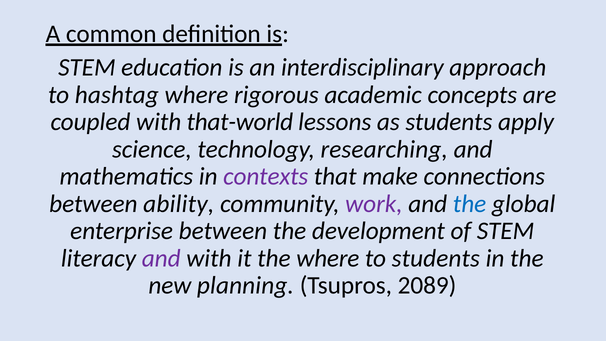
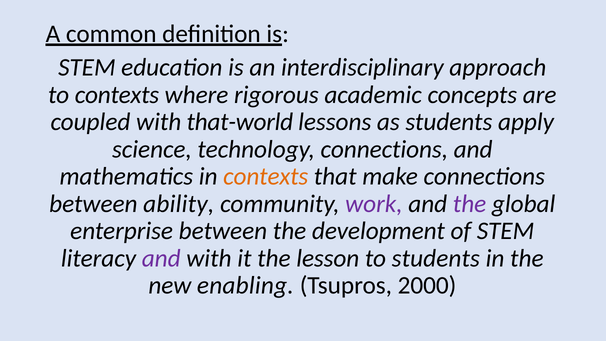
to hashtag: hashtag -> contexts (117, 95)
technology researching: researching -> connections (384, 149)
contexts colour: purple -> orange (266, 176)
the colour: blue -> purple (470, 204)
the where: where -> lesson (328, 258)
planning: planning -> enabling (245, 286)
2089: 2089 -> 2000 (427, 286)
